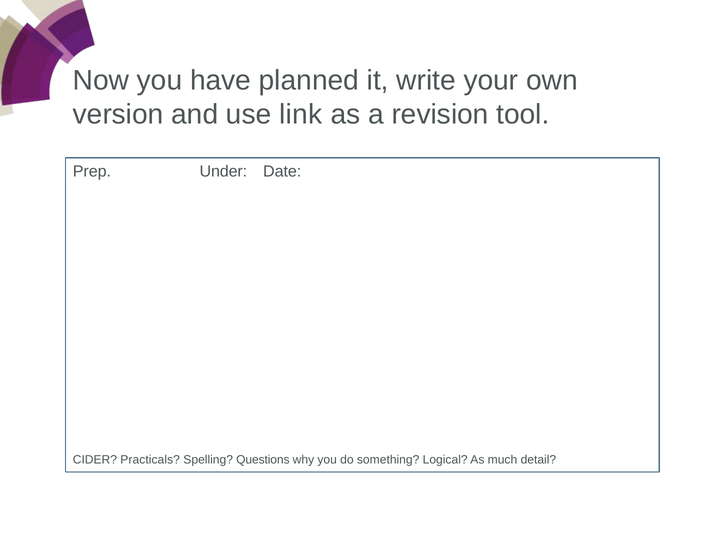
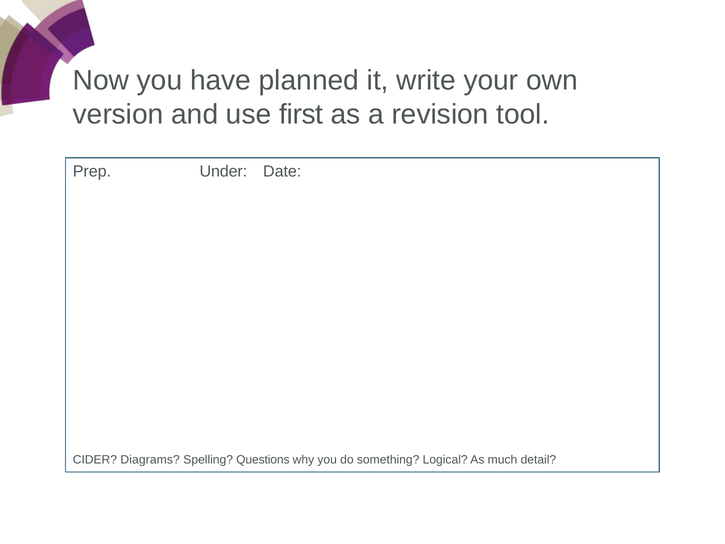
link: link -> first (301, 114)
Practicals: Practicals -> Diagrams (150, 460)
